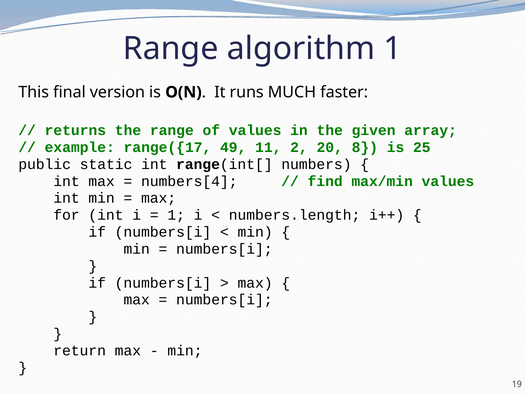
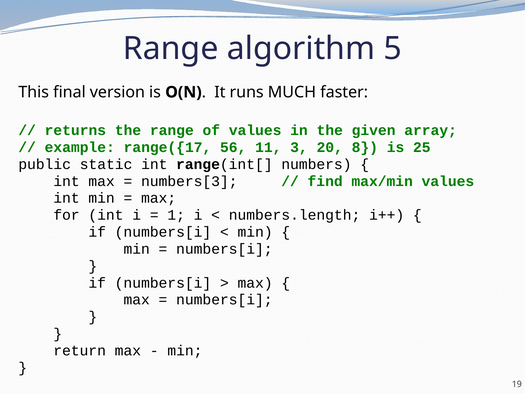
algorithm 1: 1 -> 5 (393, 49)
49: 49 -> 56 (233, 147)
2: 2 -> 3 (299, 147)
numbers[4: numbers[4 -> numbers[3 (189, 181)
